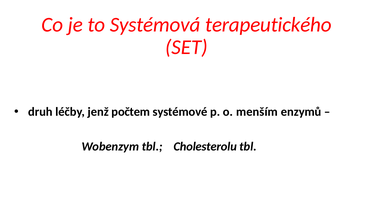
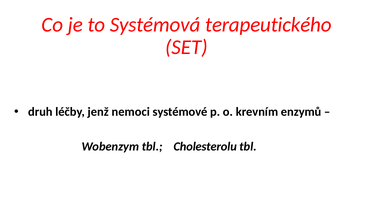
počtem: počtem -> nemoci (131, 112)
menším: menším -> krevním (257, 112)
